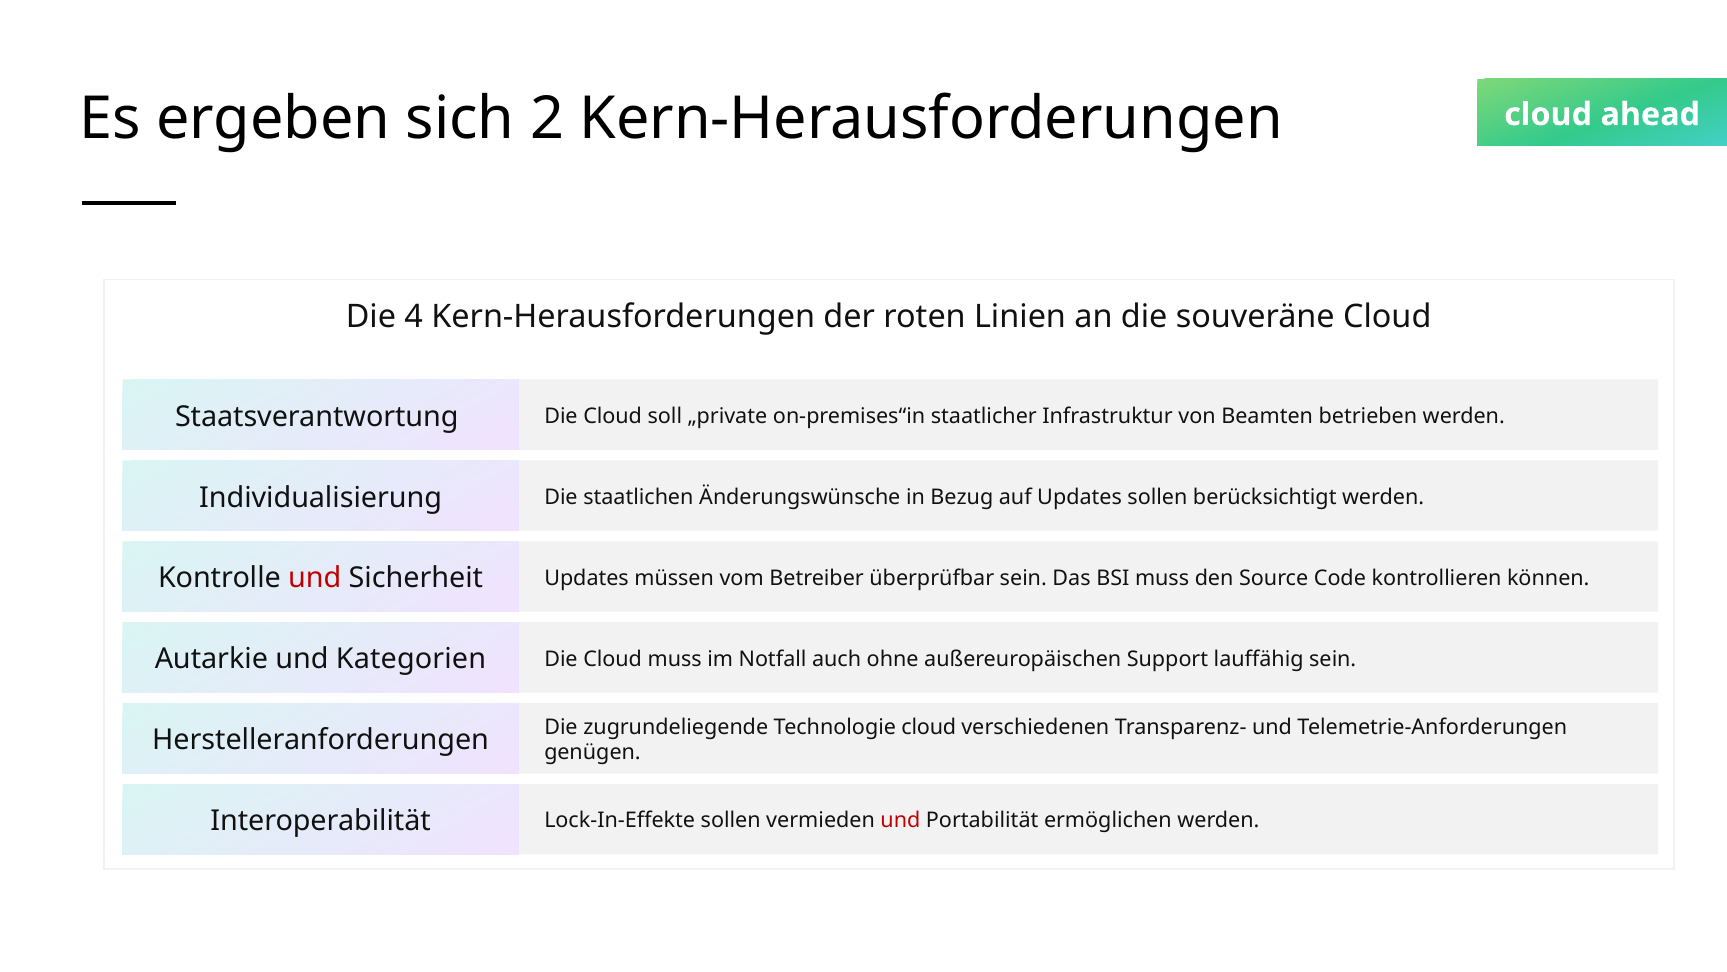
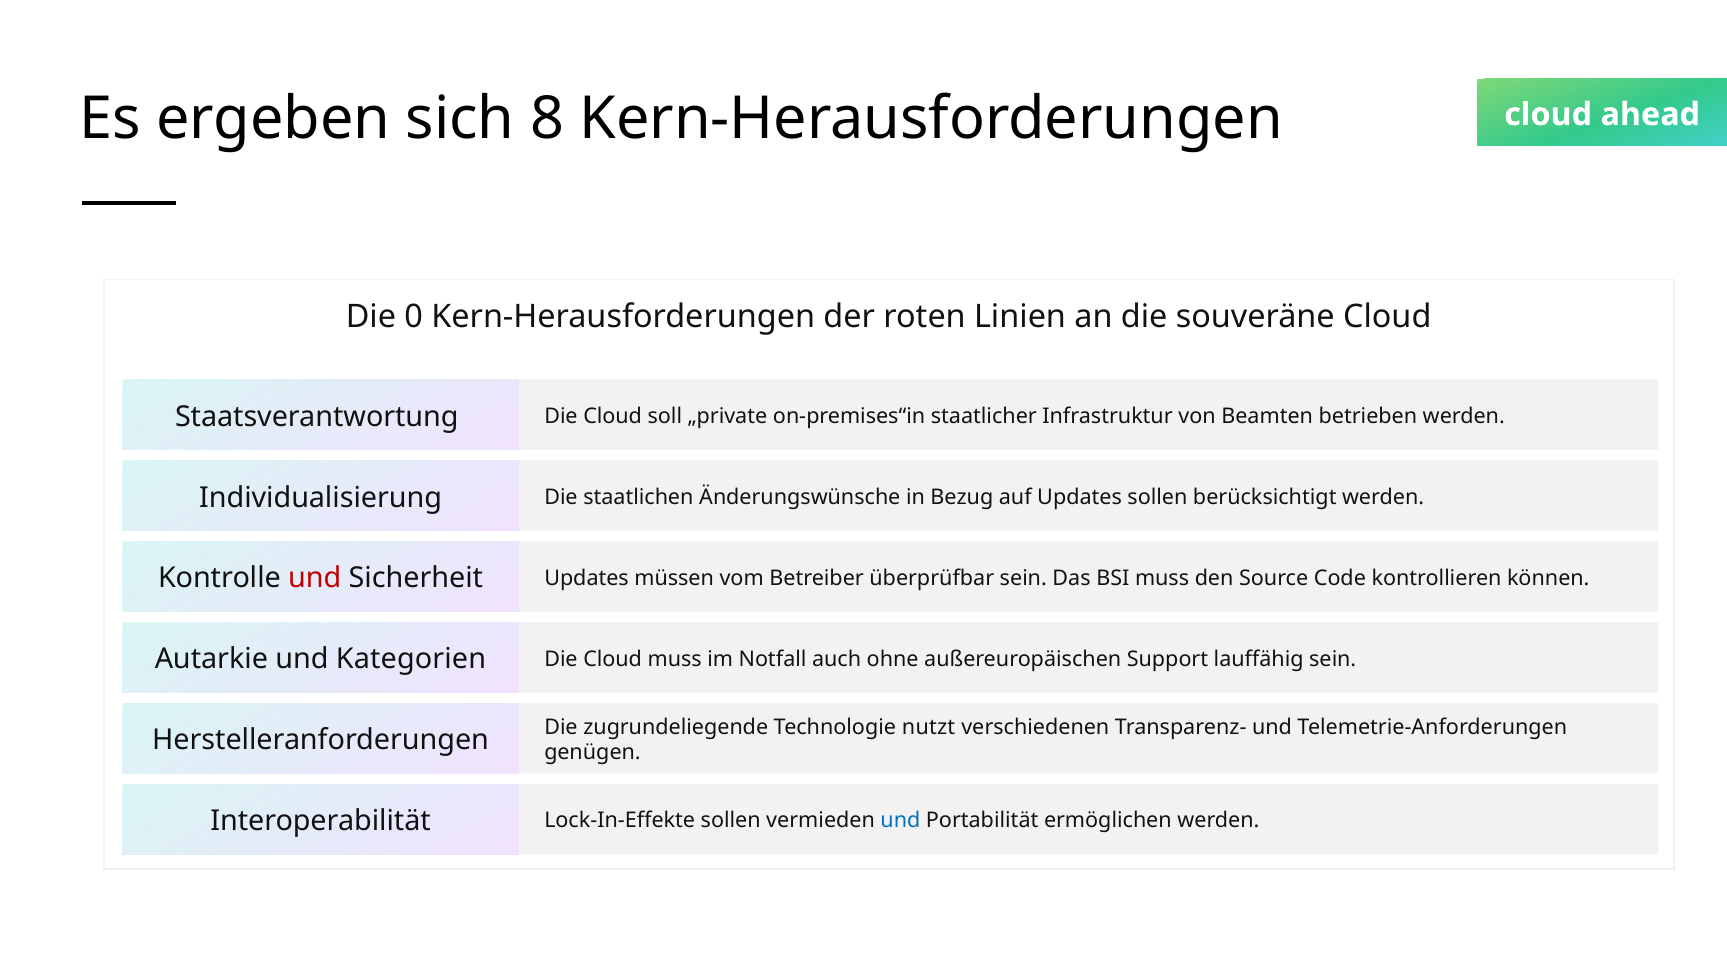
2: 2 -> 8 (547, 118)
4: 4 -> 0 (414, 316)
Technologie cloud: cloud -> nutzt (929, 726)
und colour: red -> blue (900, 820)
